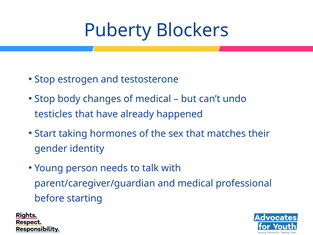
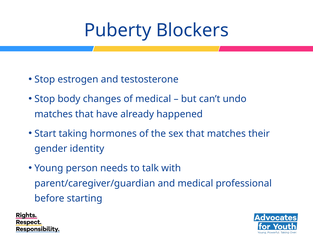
testicles: testicles -> matches (54, 114)
